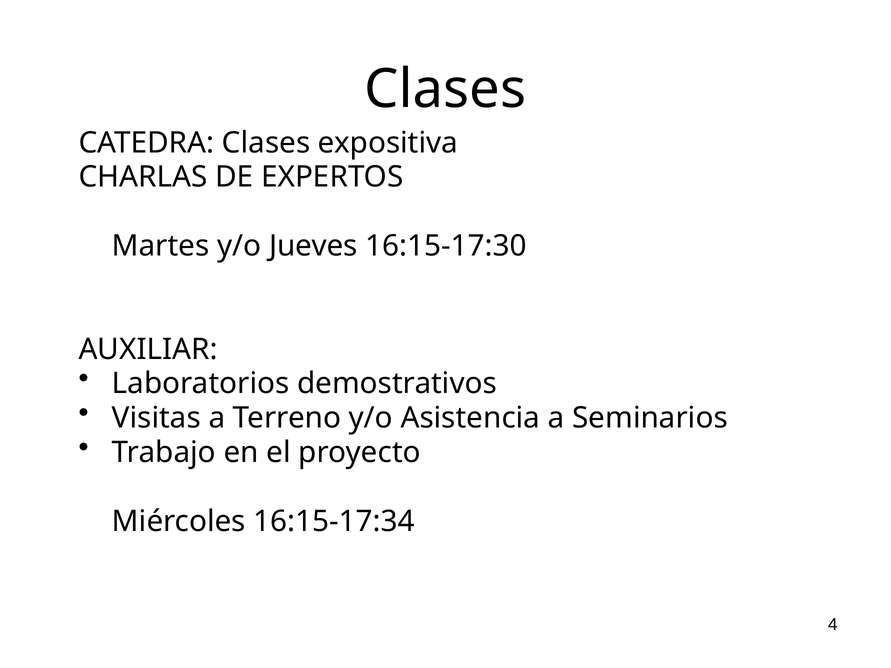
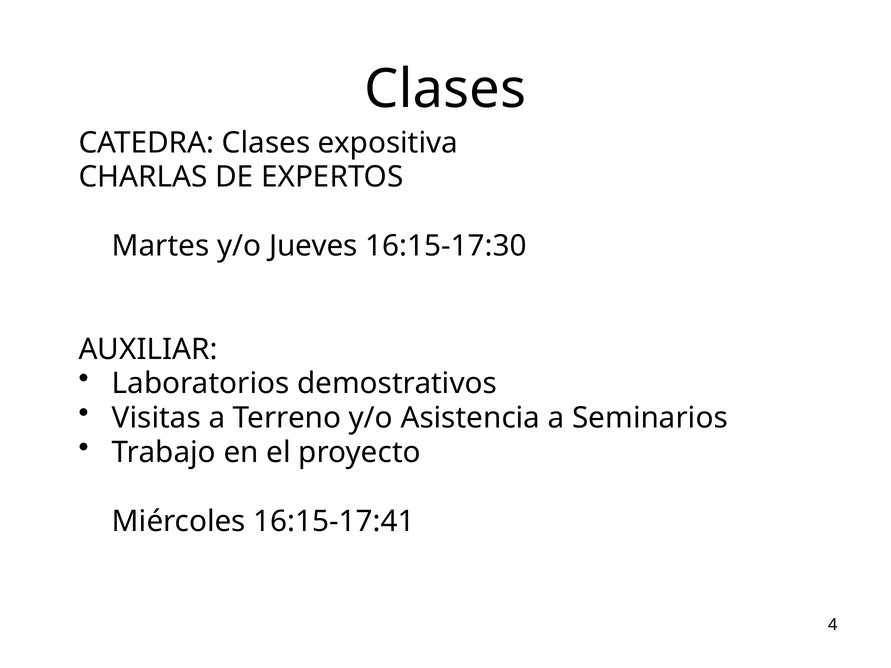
16:15-17:34: 16:15-17:34 -> 16:15-17:41 (334, 522)
